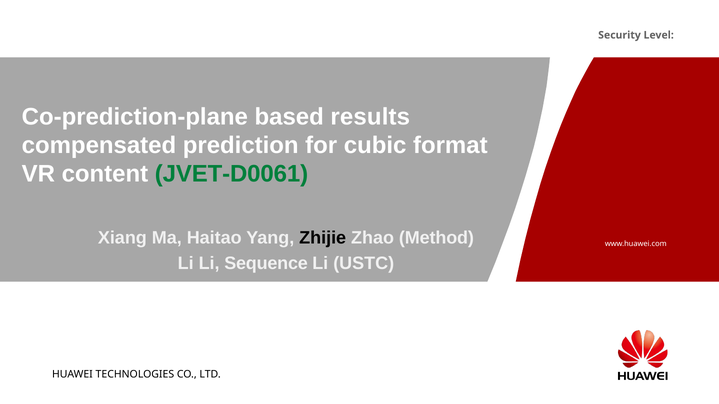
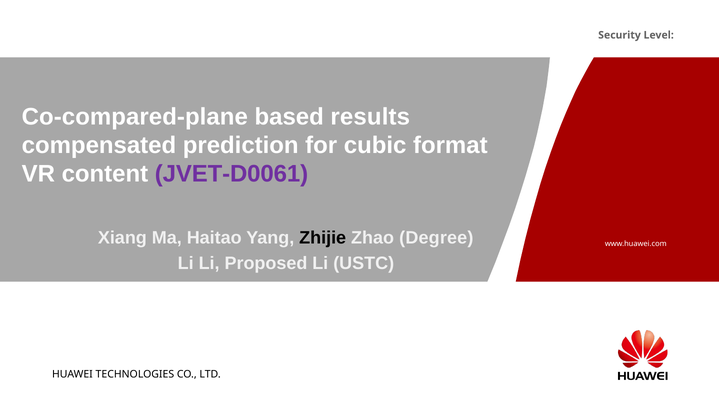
Co-prediction-plane: Co-prediction-plane -> Co-compared-plane (135, 117)
JVET-D0061 colour: green -> purple (231, 174)
Method: Method -> Degree (436, 238)
Sequence: Sequence -> Proposed (266, 263)
